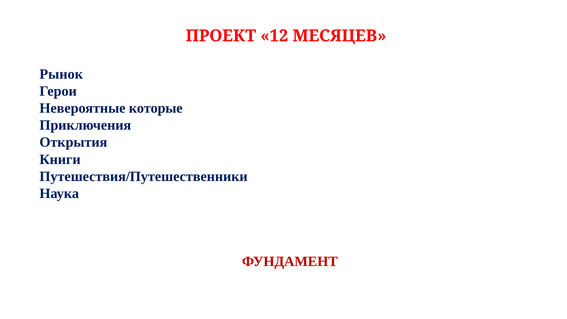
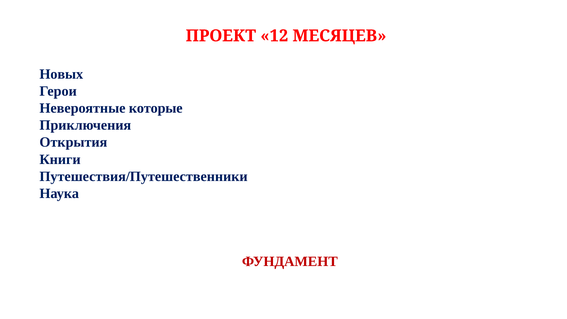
Рынок: Рынок -> Новых (61, 74)
